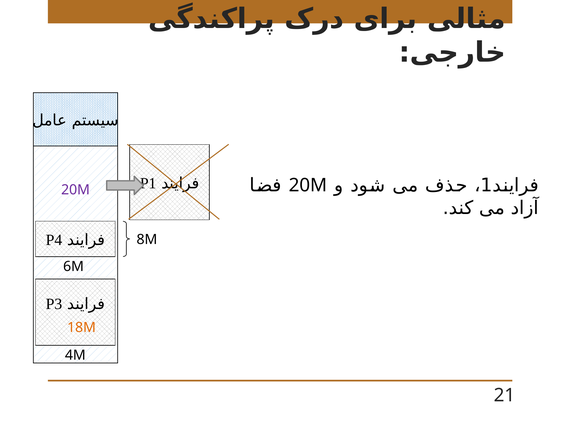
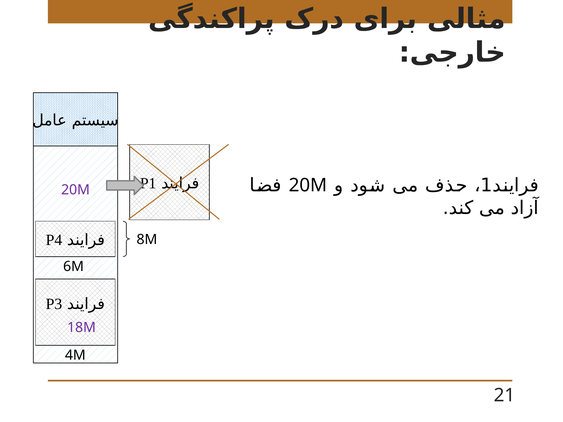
18M colour: orange -> purple (82, 328)
